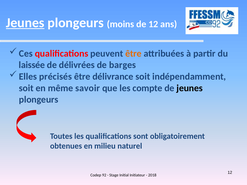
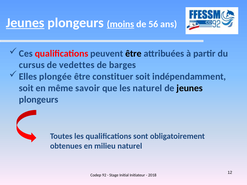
moins underline: none -> present (121, 24)
de 12: 12 -> 56 (153, 24)
être colour: orange -> black (133, 54)
laissée: laissée -> cursus (32, 65)
délivrées: délivrées -> vedettes (77, 65)
précisés: précisés -> plongée (55, 77)
délivrance: délivrance -> constituer (113, 77)
les compte: compte -> naturel (147, 88)
